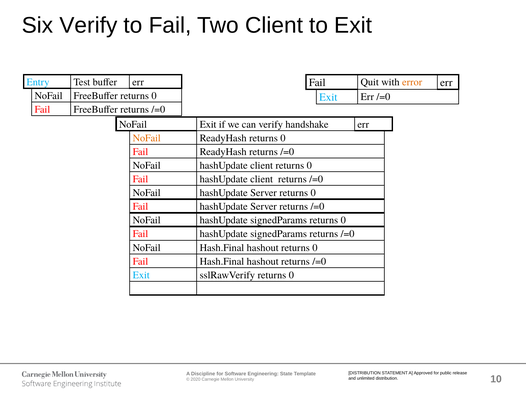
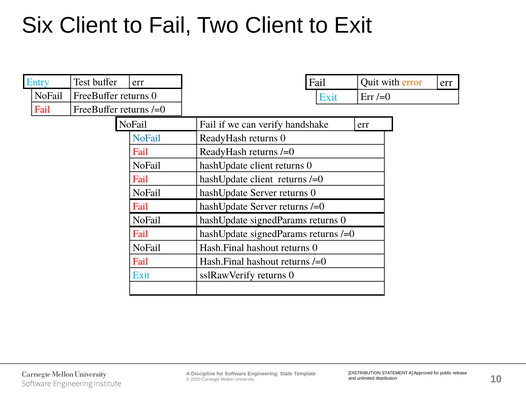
Six Verify: Verify -> Client (88, 25)
NoFail Exit: Exit -> Fail (208, 125)
NoFail colour: orange -> blue (147, 138)
